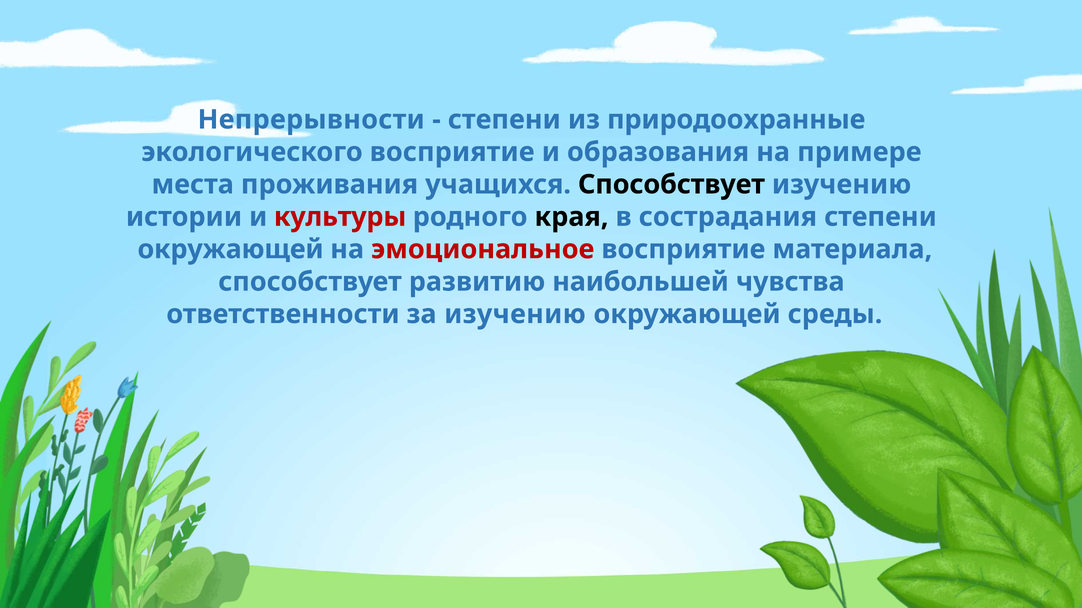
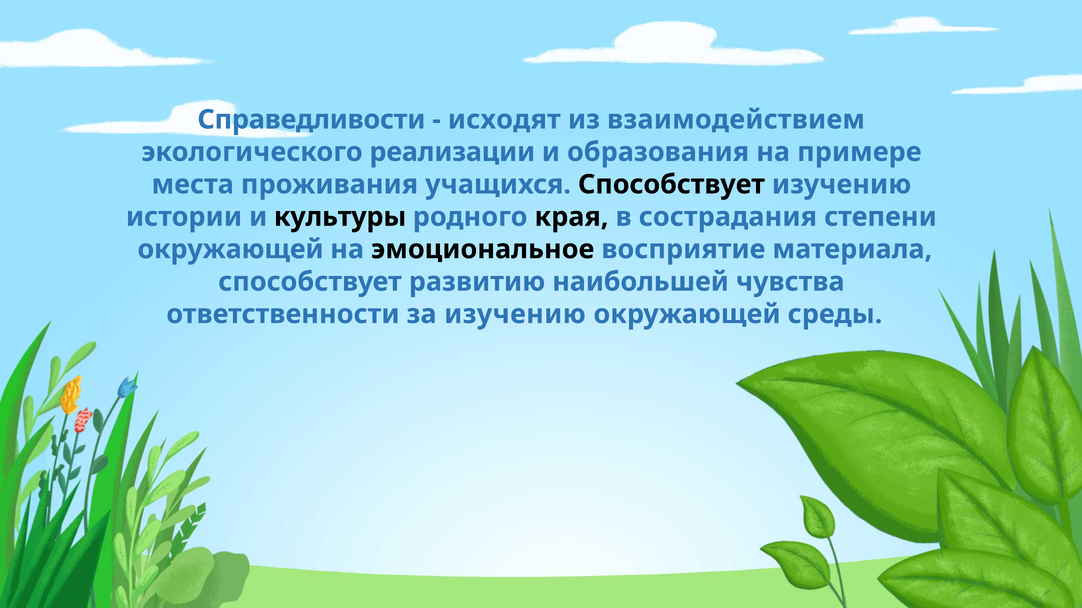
Непрерывности: Непрерывности -> Справедливости (311, 120)
степени: степени -> исходят (504, 120)
природоохранные: природоохранные -> взаимодействием (736, 120)
экологического восприятие: восприятие -> реализации (452, 152)
культуры colour: red -> black (340, 217)
эмоциональное colour: red -> black (483, 250)
